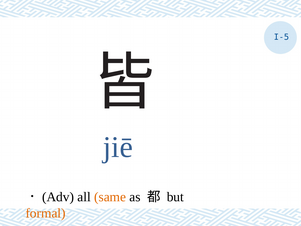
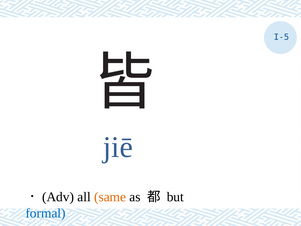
formal colour: orange -> blue (46, 213)
